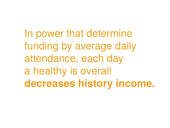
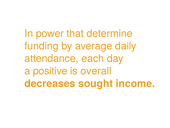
healthy: healthy -> positive (50, 71)
history: history -> sought (96, 83)
